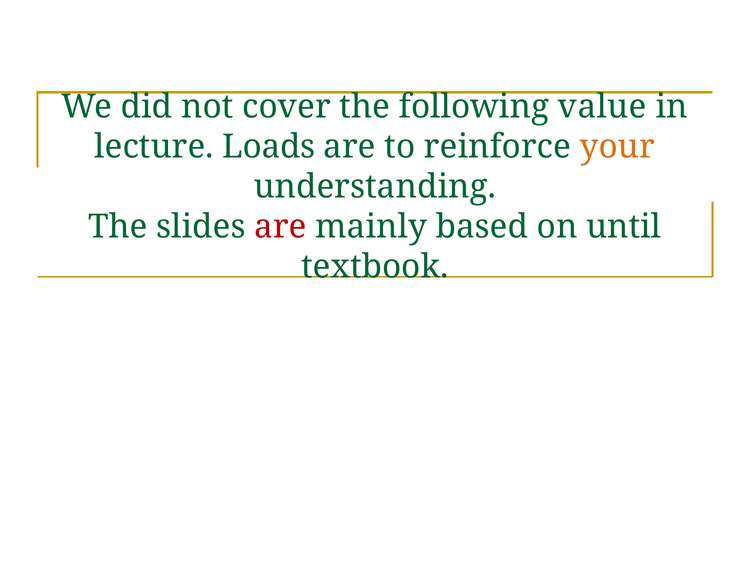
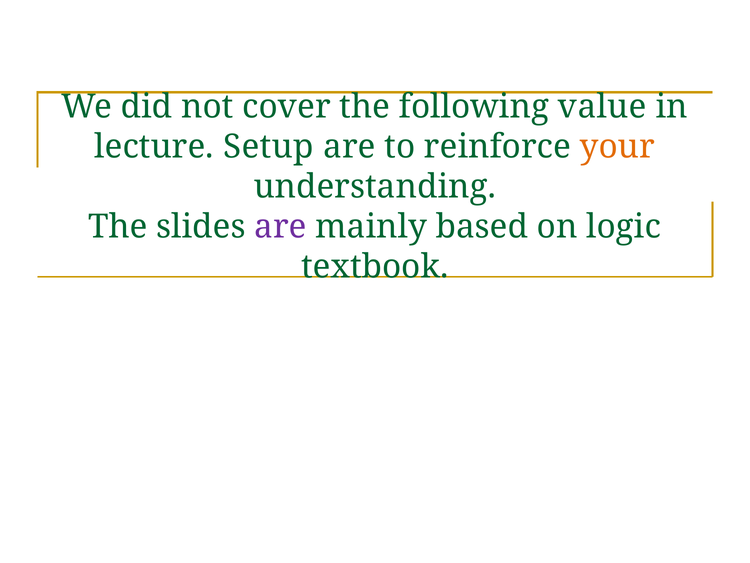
Loads: Loads -> Setup (268, 147)
are colour: red -> purple (280, 227)
until: until -> logic (624, 227)
